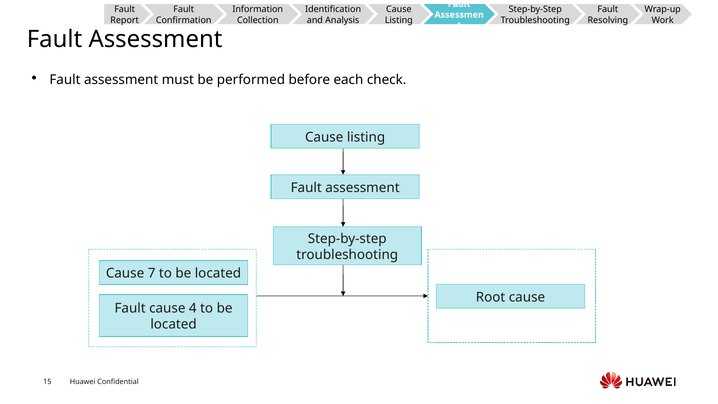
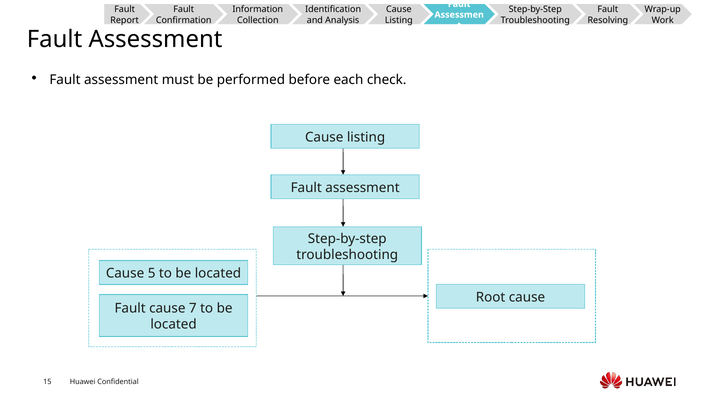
7: 7 -> 5 (152, 273)
4: 4 -> 7 (193, 308)
